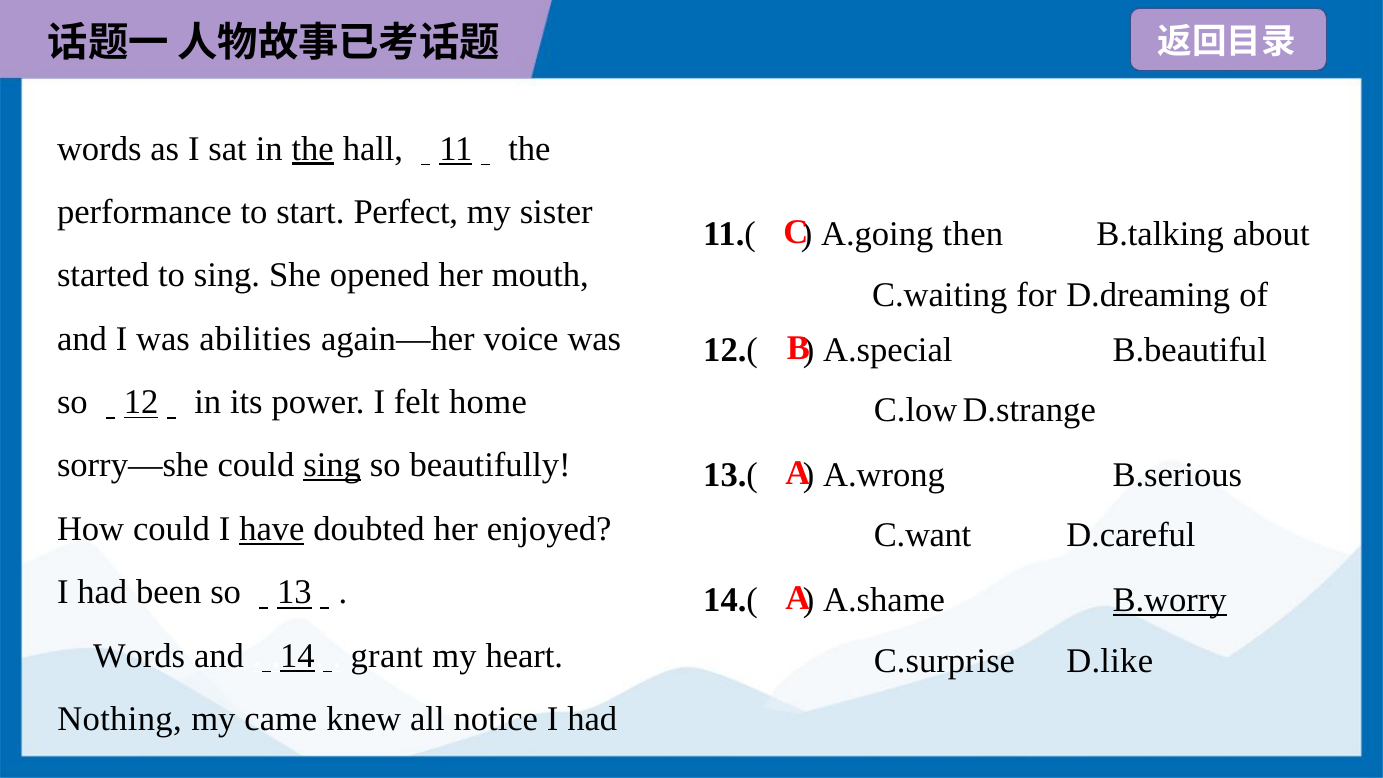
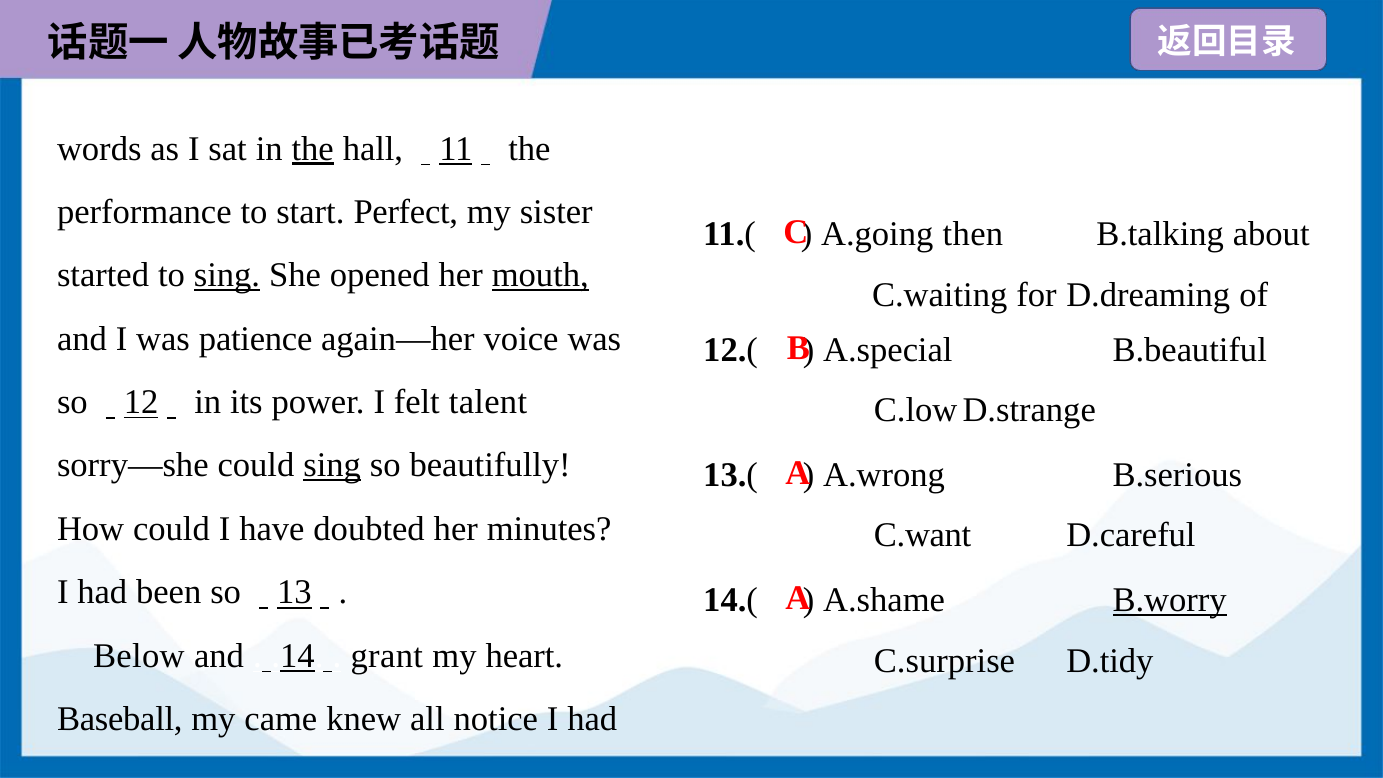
sing underline: none -> present (227, 275)
mouth underline: none -> present (540, 275)
abilities: abilities -> patience (256, 339)
home: home -> talent (488, 402)
have underline: present -> none (272, 529)
enjoyed: enjoyed -> minutes (549, 529)
Words: Words -> Below (139, 656)
D.like: D.like -> D.tidy (1110, 661)
Nothing: Nothing -> Baseball (120, 719)
